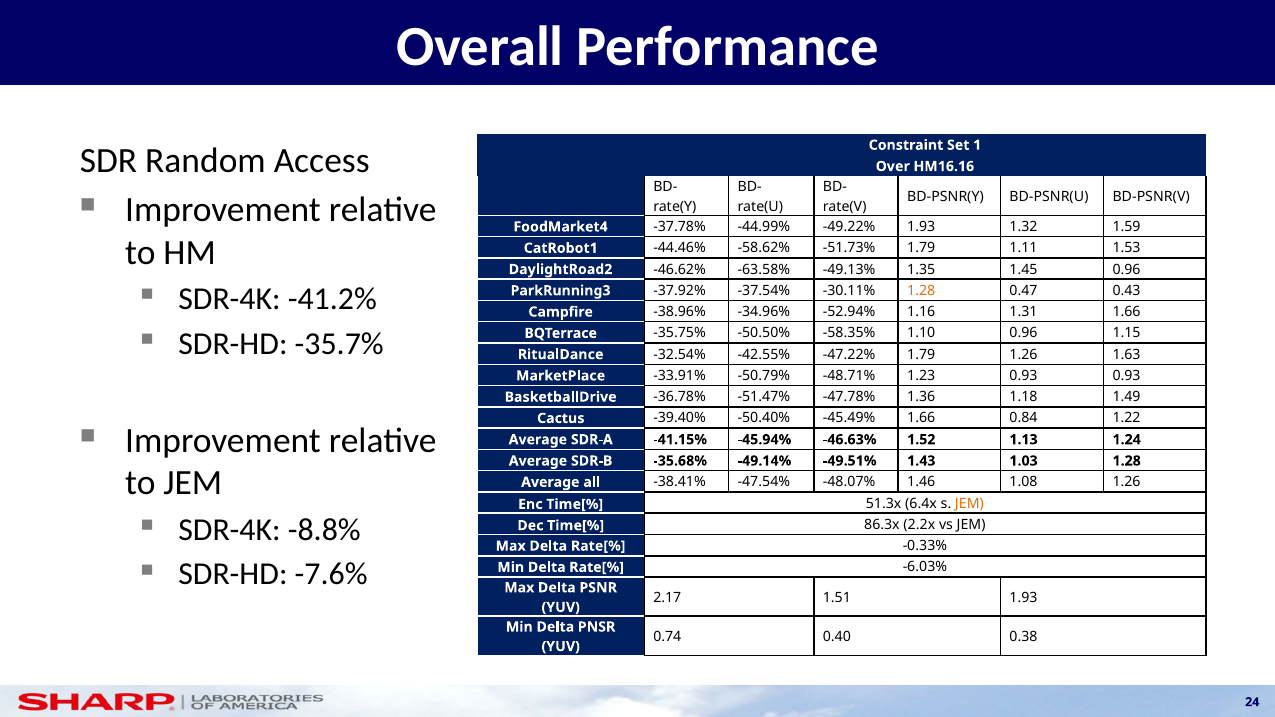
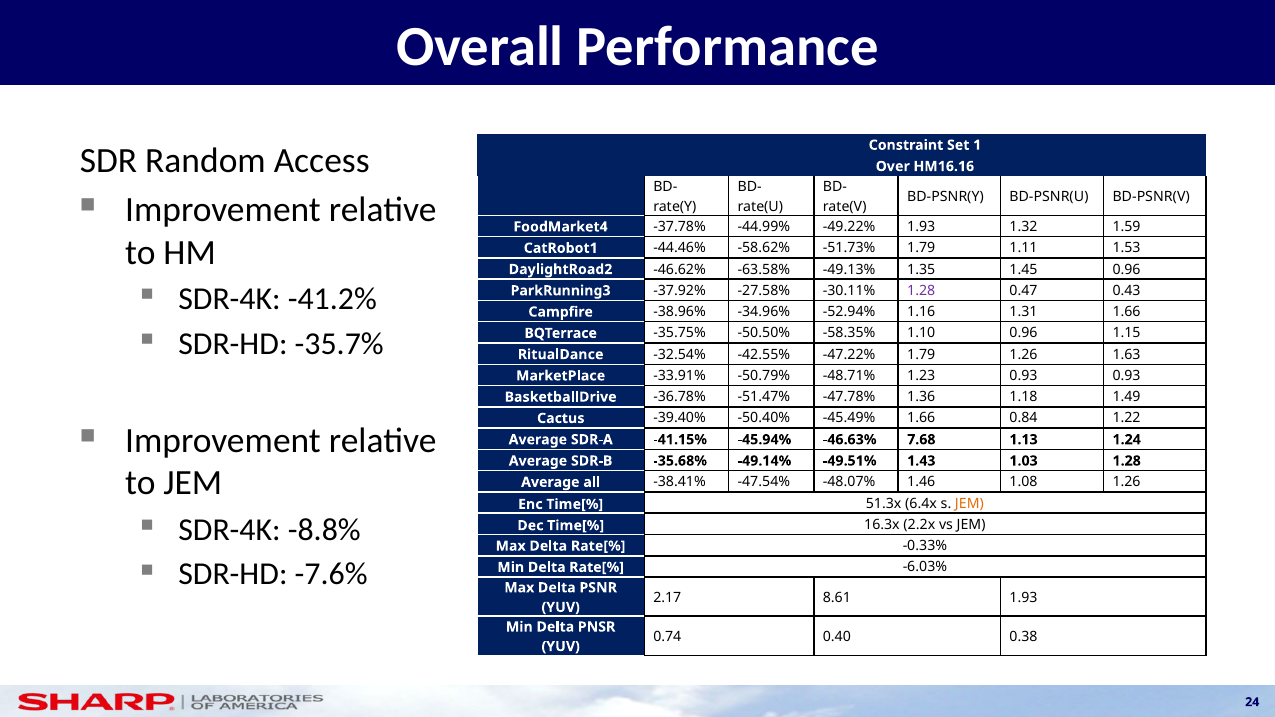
-37.54%: -37.54% -> -27.58% (764, 291)
1.28 colour: orange -> purple (921, 291)
1.52: 1.52 -> 7.68 (921, 440)
86.3x: 86.3x -> 16.3x (882, 525)
1.51: 1.51 -> 8.61 (837, 598)
